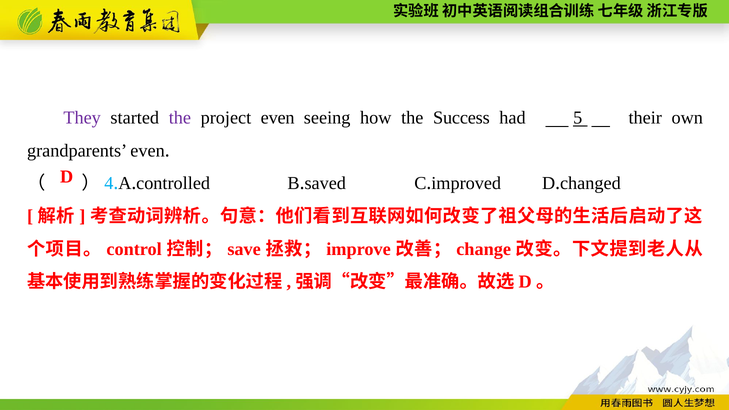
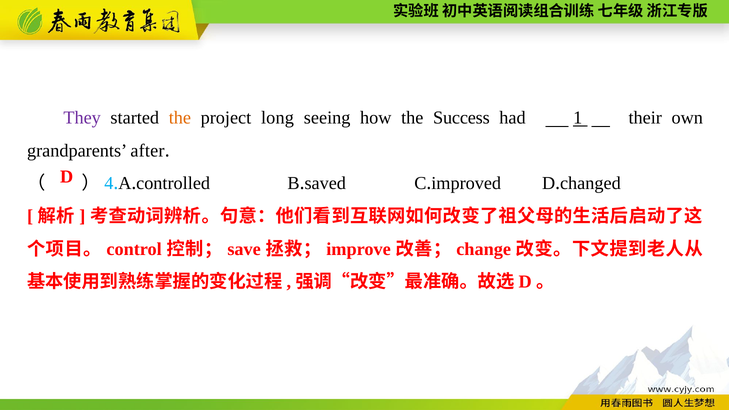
the colour: purple -> orange (180, 118)
project even: even -> long (277, 118)
5: 5 -> 1 (578, 118)
grandparents even: even -> after (147, 151)
